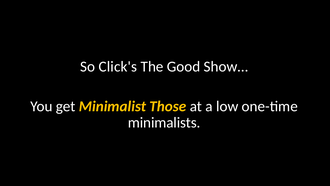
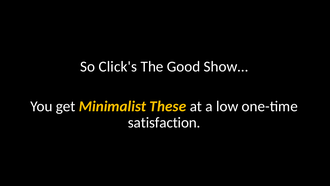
Those: Those -> These (168, 106)
minimalists: minimalists -> satisfaction (164, 122)
